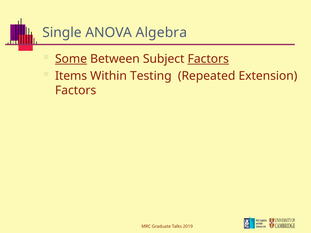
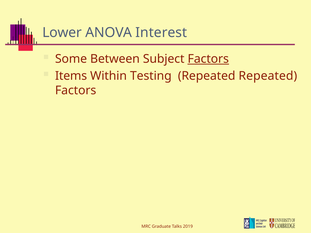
Single: Single -> Lower (62, 33)
Algebra: Algebra -> Interest (161, 33)
Some underline: present -> none (71, 59)
Repeated Extension: Extension -> Repeated (268, 76)
